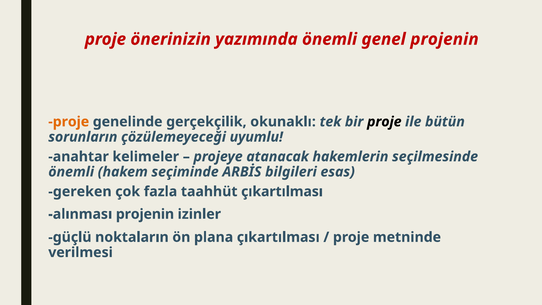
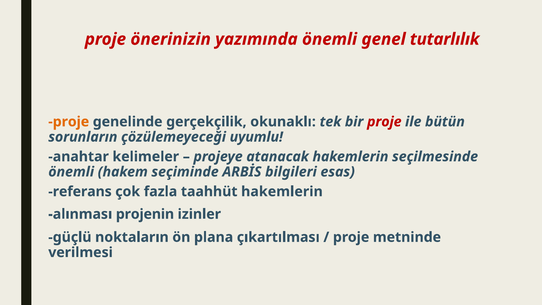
genel projenin: projenin -> tutarlılık (445, 39)
proje colour: black -> red (384, 122)
gereken: gereken -> referans (80, 191)
taahhüt çıkartılması: çıkartılması -> hakemlerin (282, 191)
